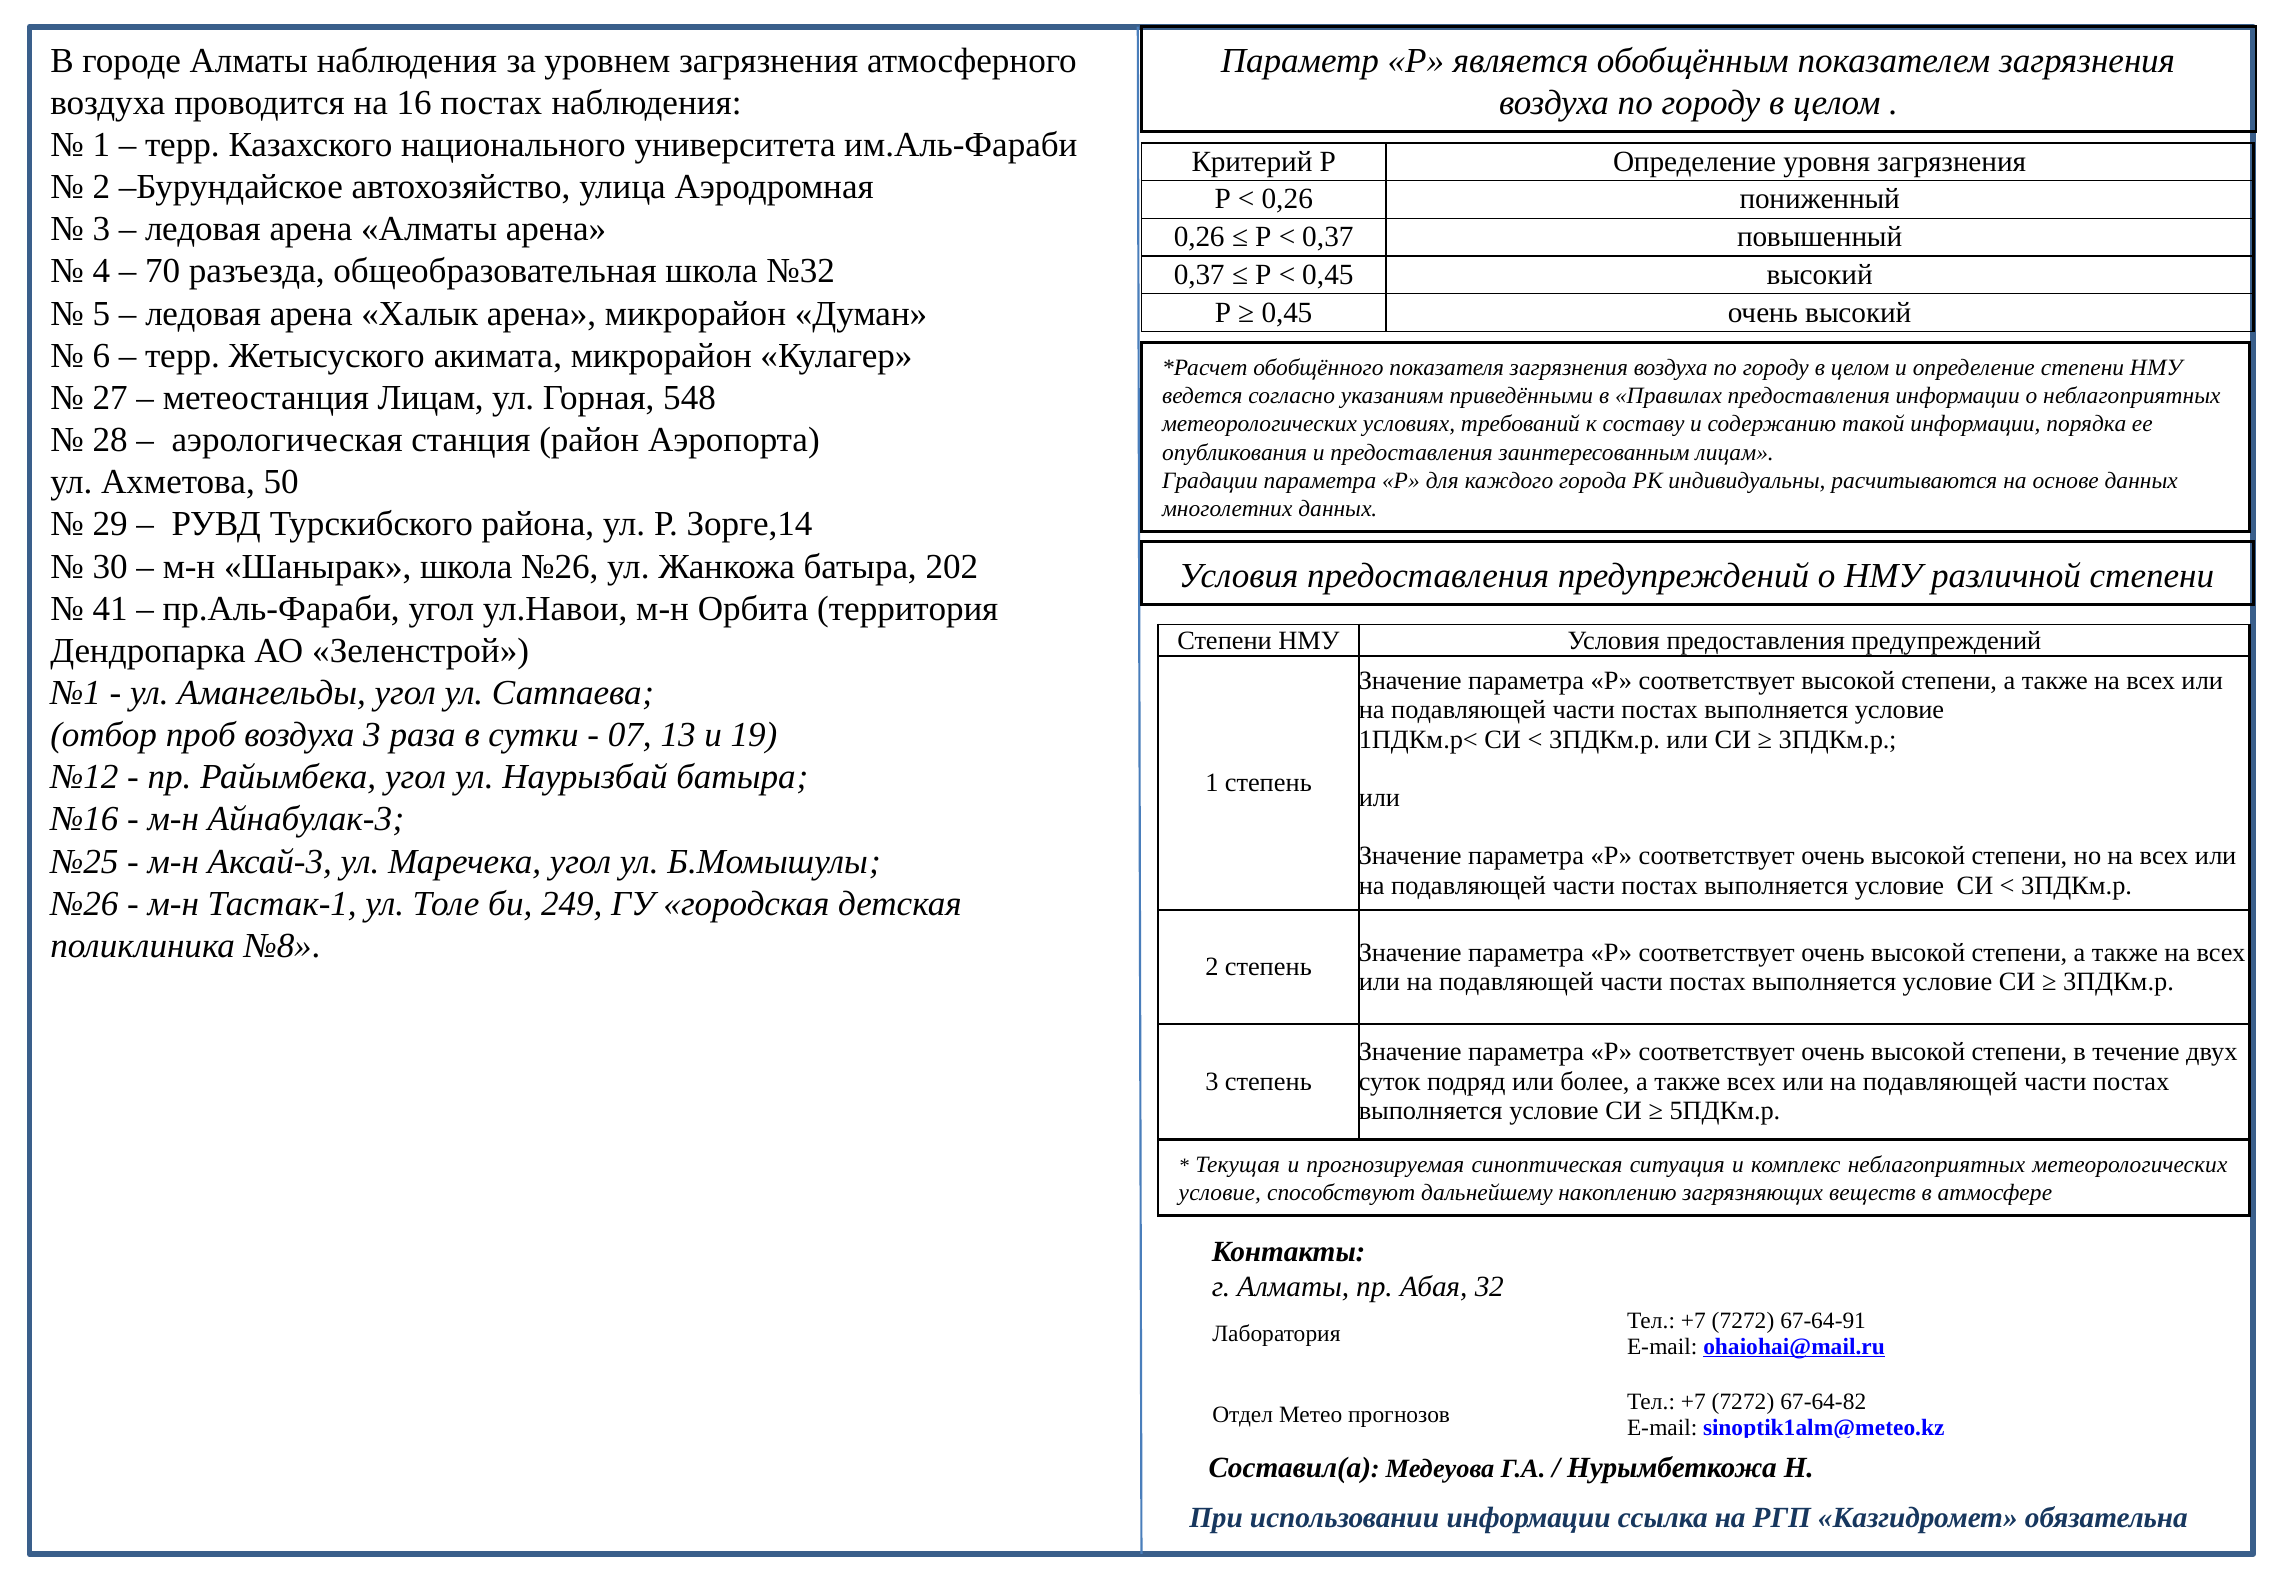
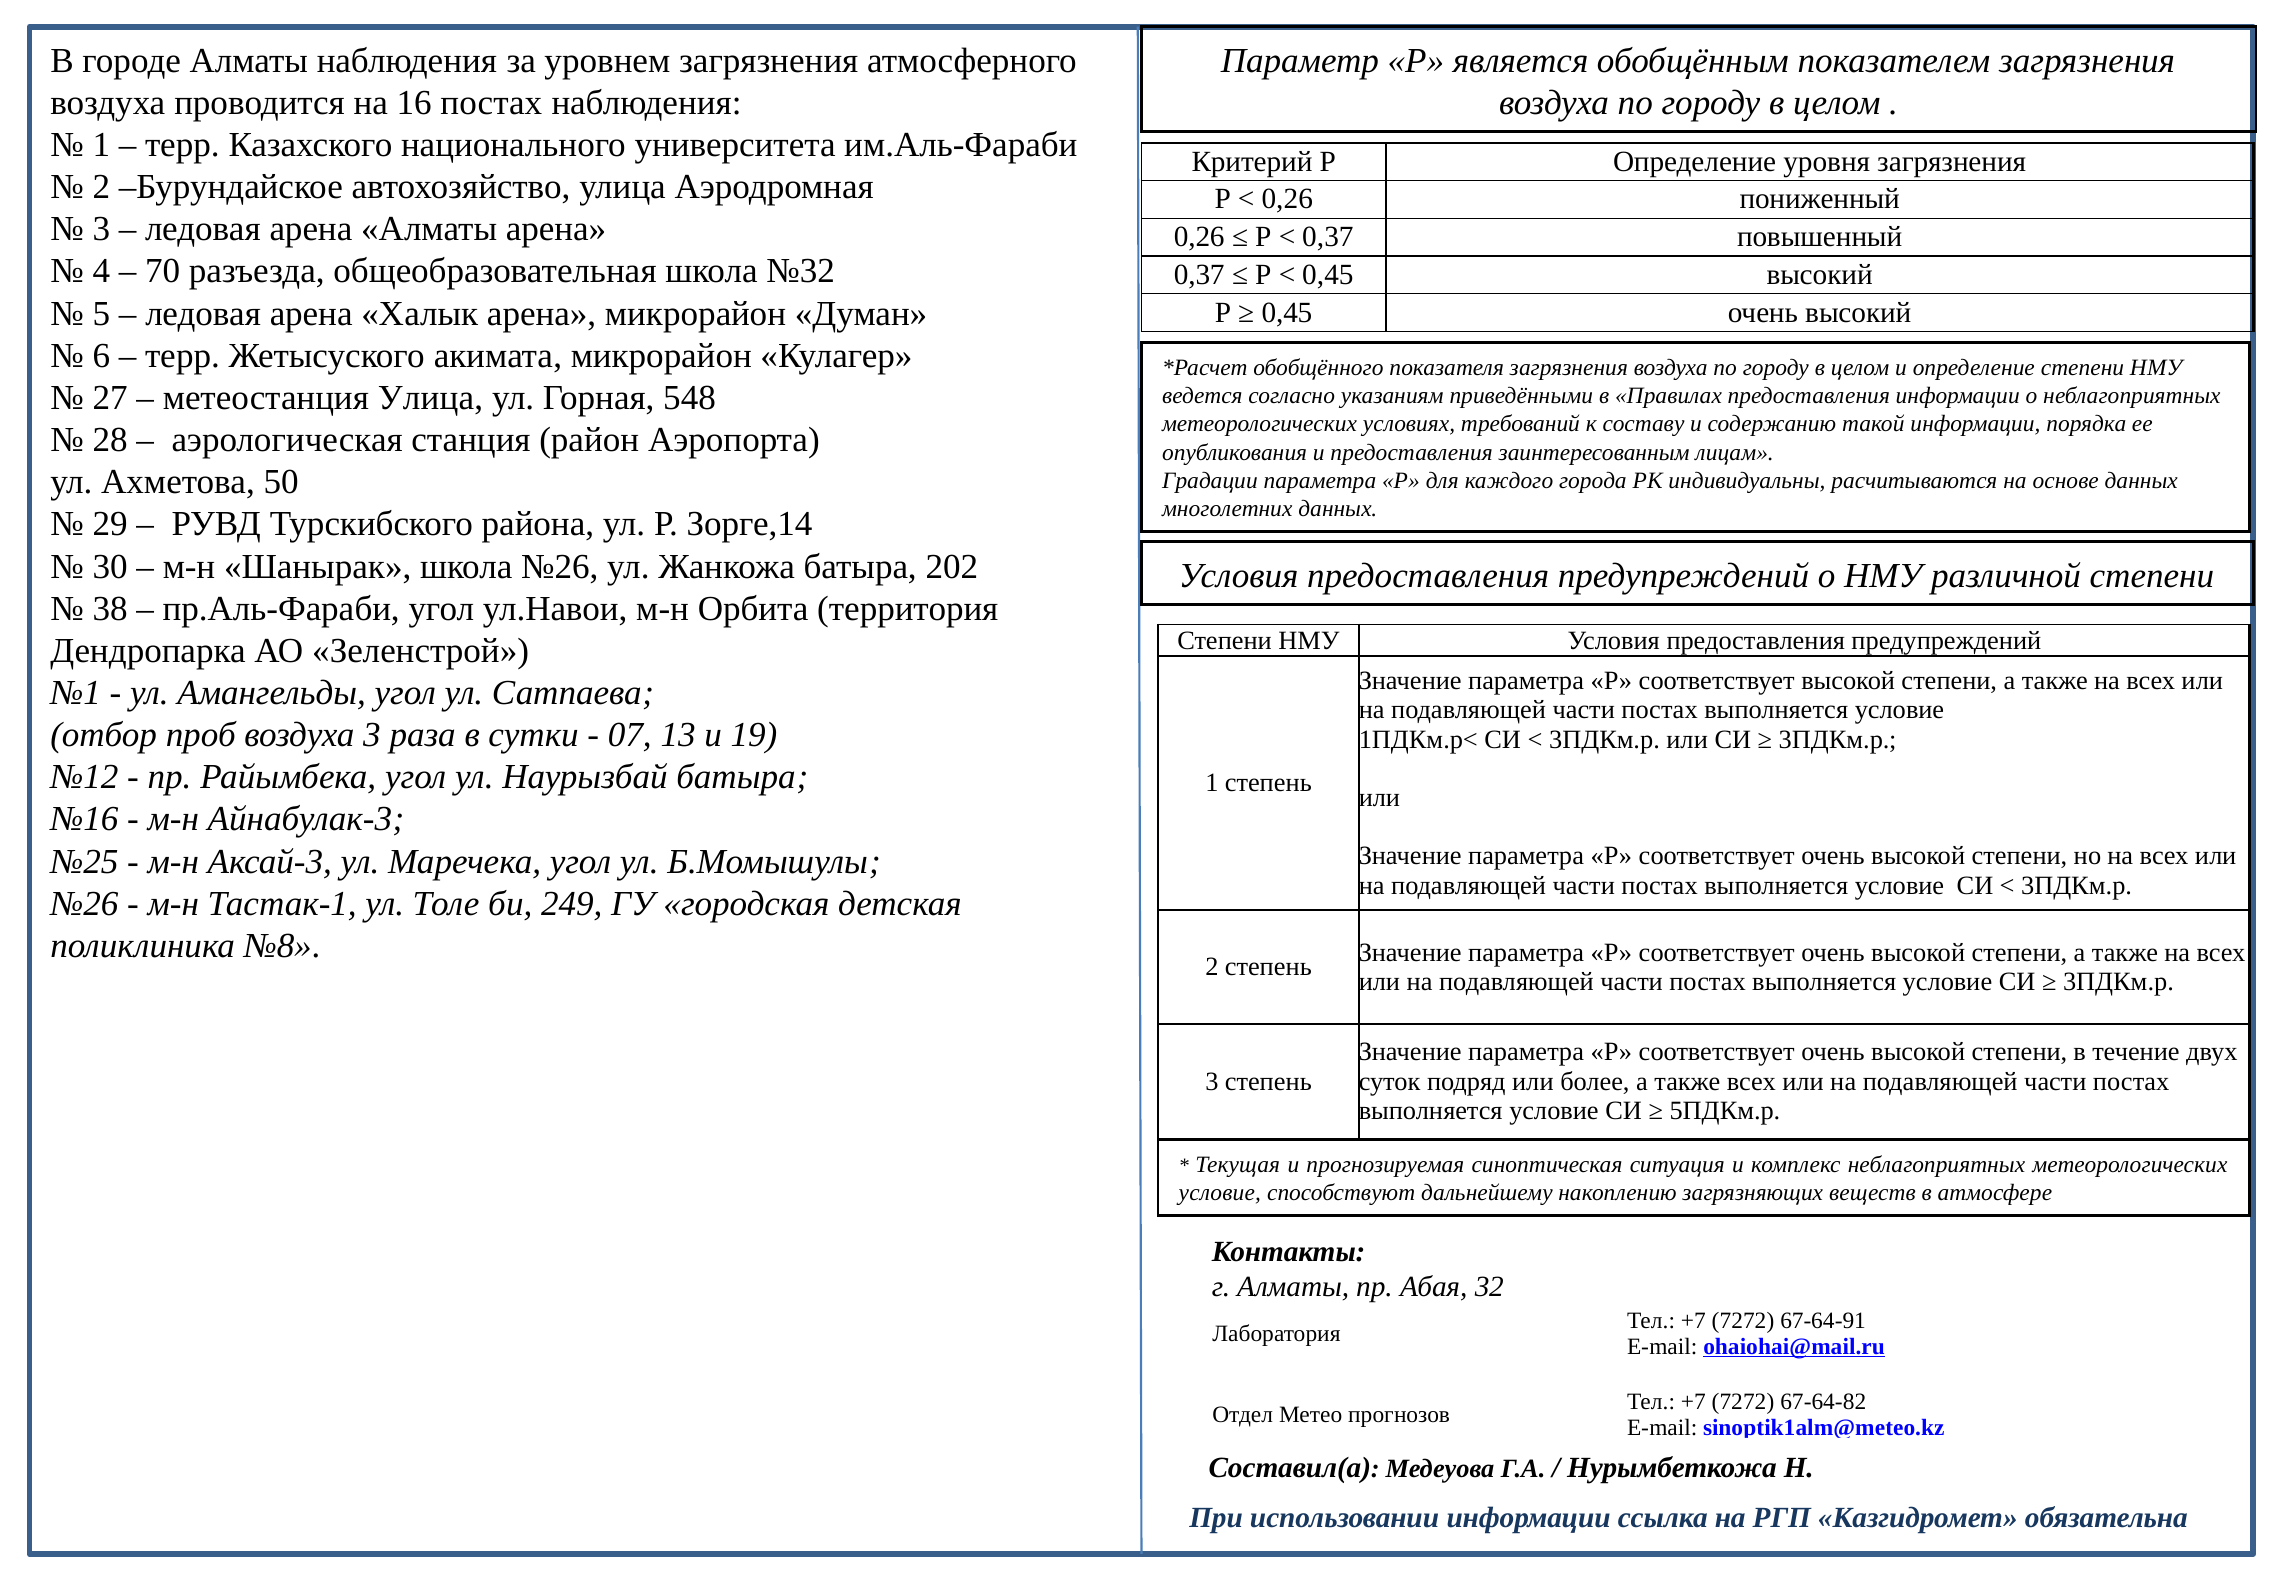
метеостанция Лицам: Лицам -> Улица (430, 398)
41: 41 -> 38 (110, 608)
